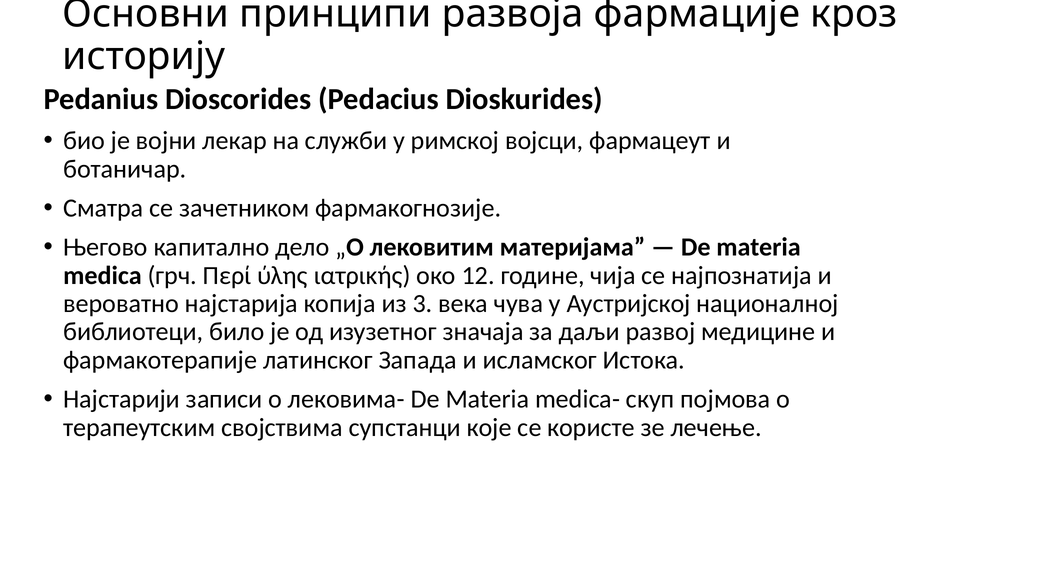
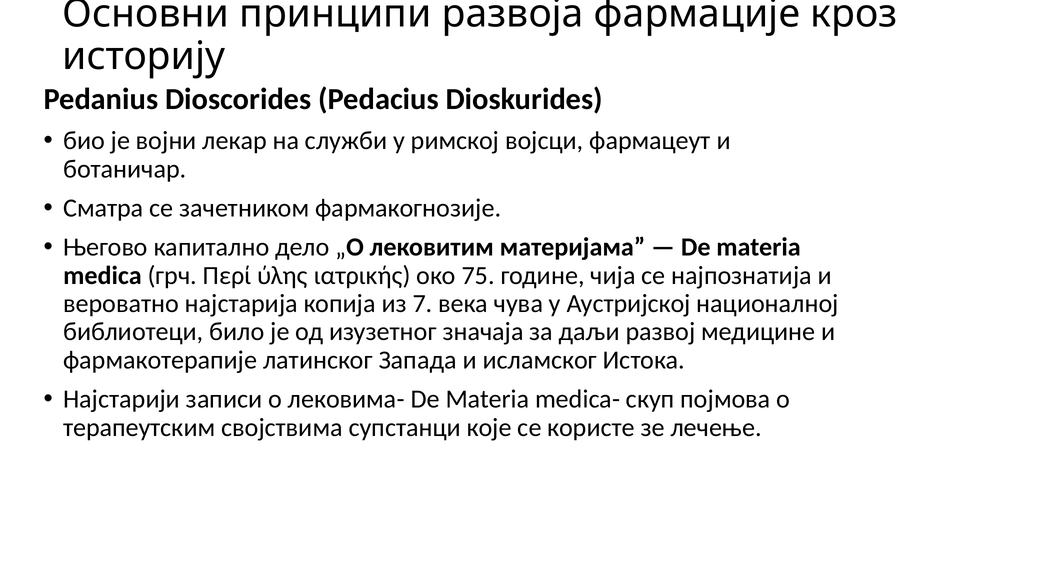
12: 12 -> 75 (478, 275)
3: 3 -> 7 (422, 304)
